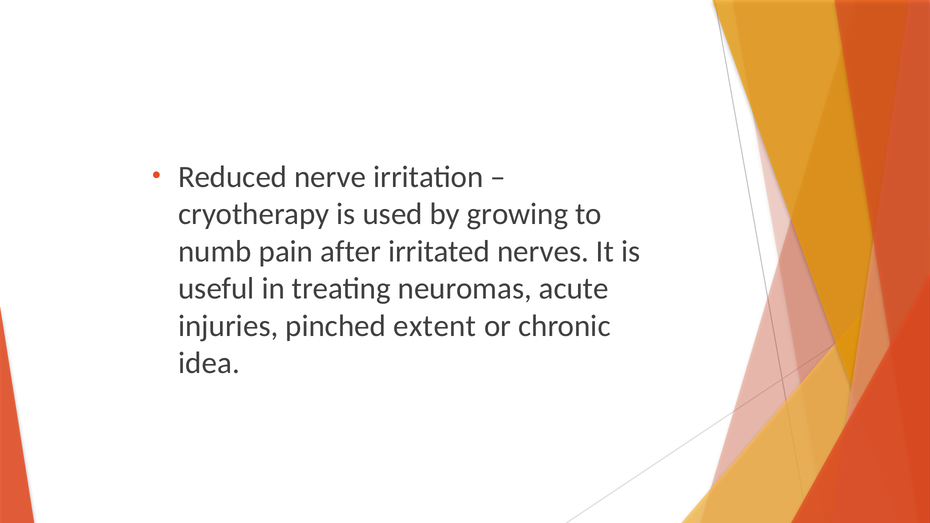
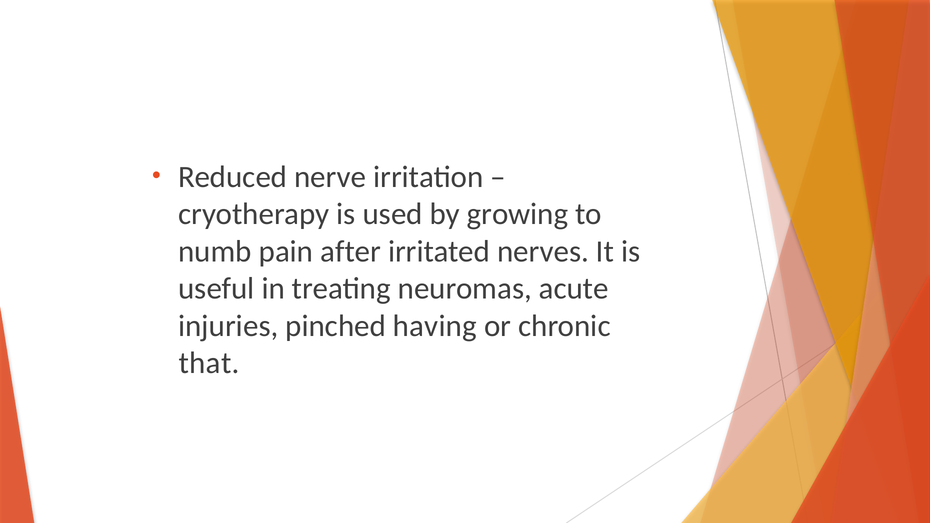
extent: extent -> having (435, 326)
idea: idea -> that (209, 363)
